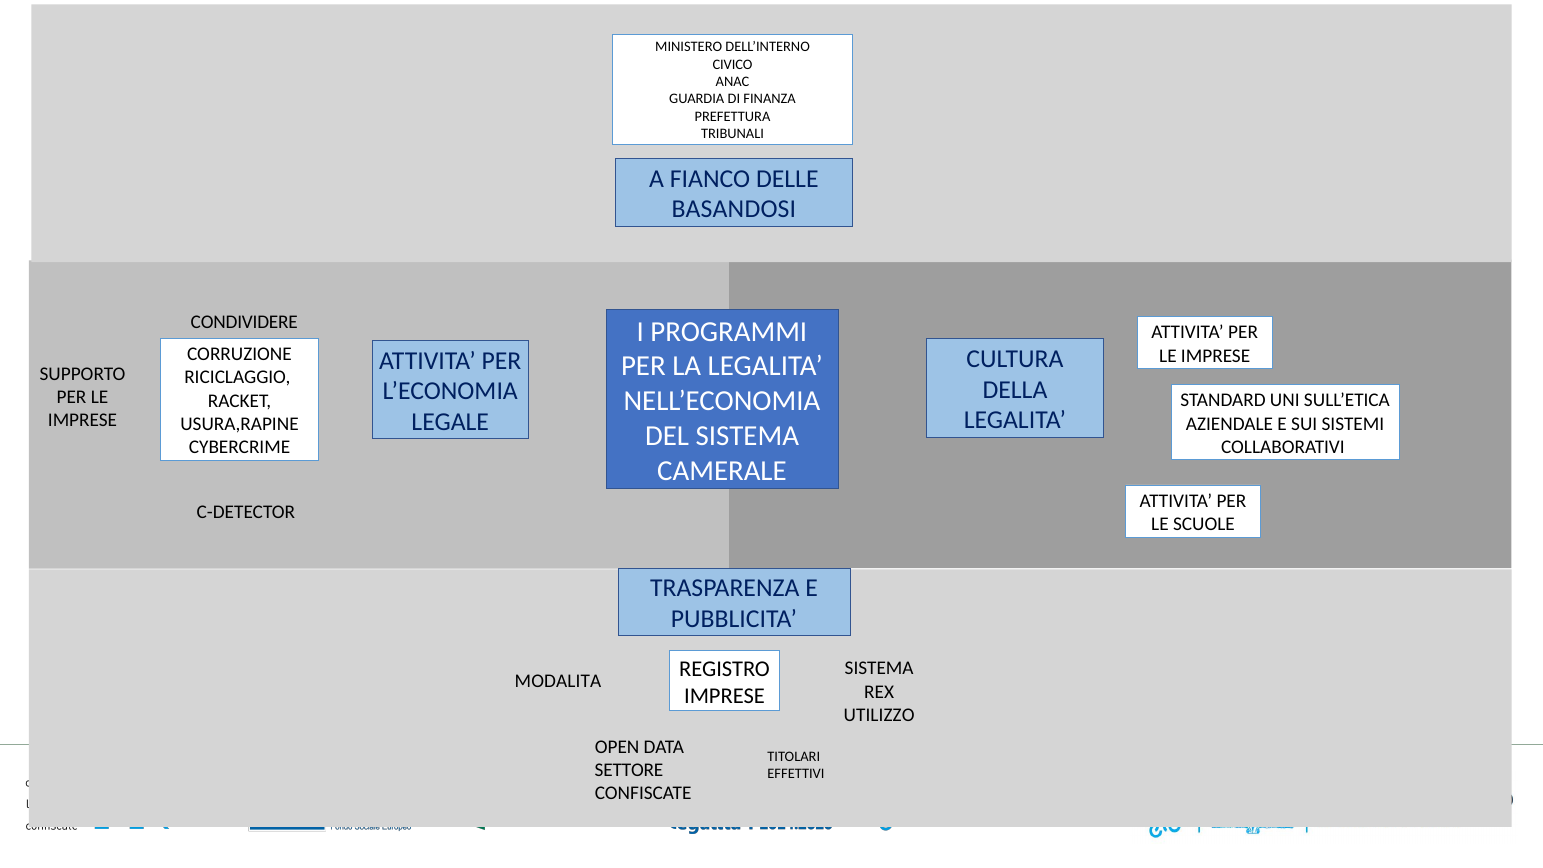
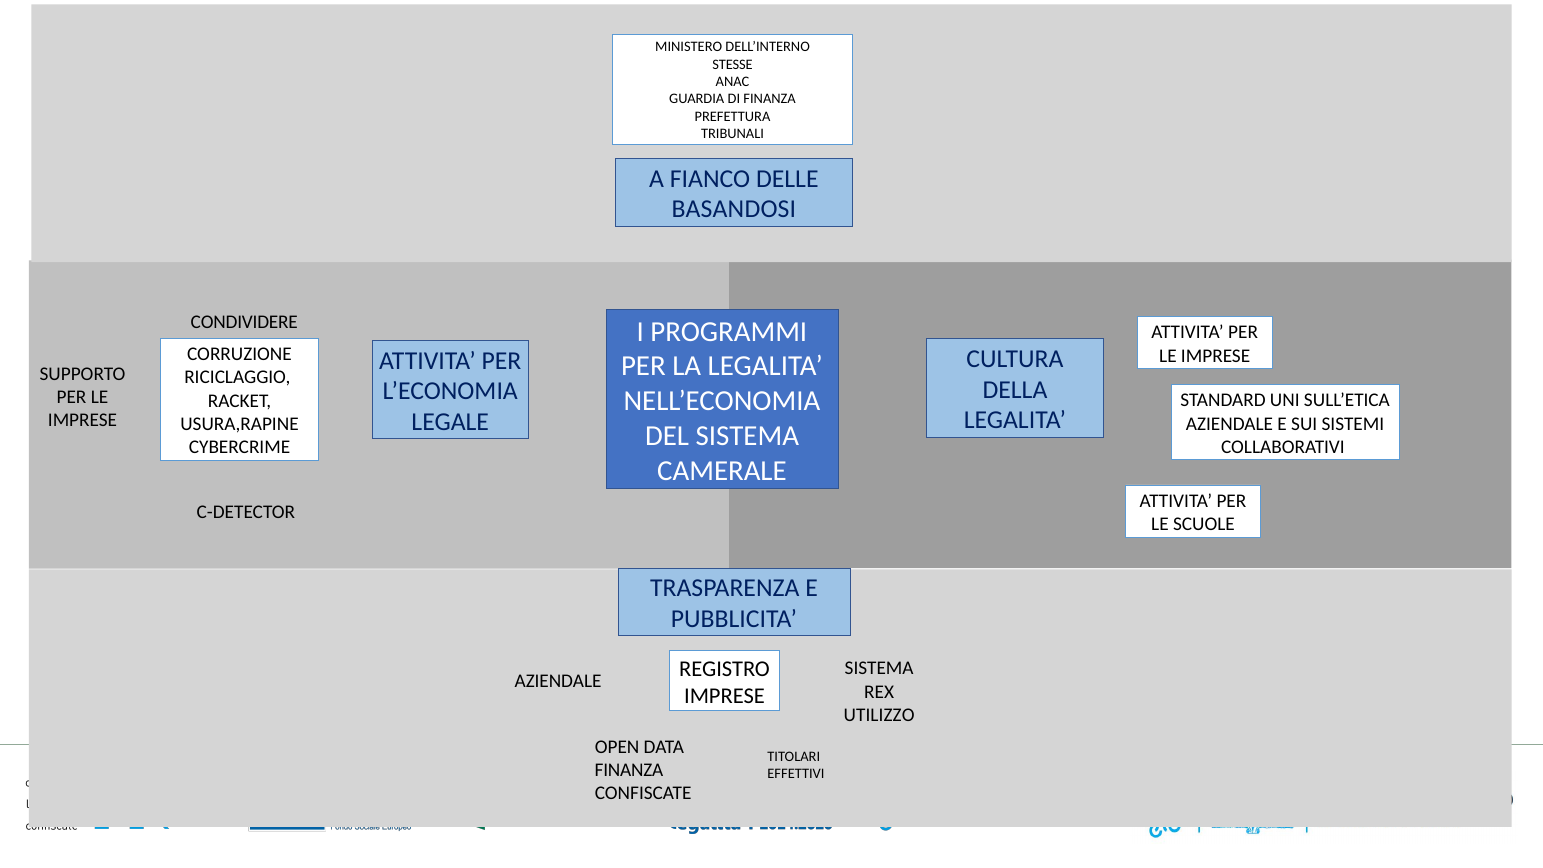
CIVICO: CIVICO -> STESSE (733, 64)
MODALITA: MODALITA -> AZIENDALE (558, 681)
SETTORE: SETTORE -> FINANZA (629, 770)
